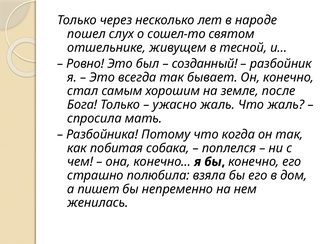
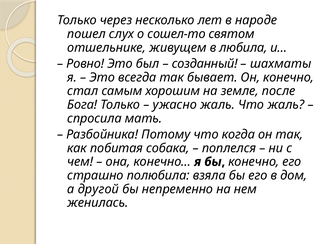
тесной: тесной -> любила (243, 48)
разбойник: разбойник -> шахматы (281, 64)
пишет: пишет -> другой (98, 189)
